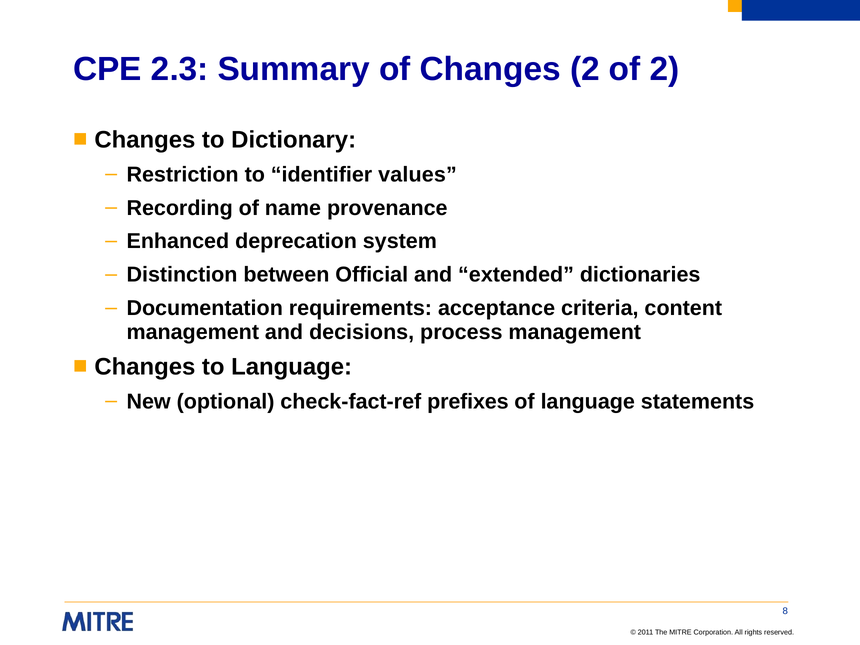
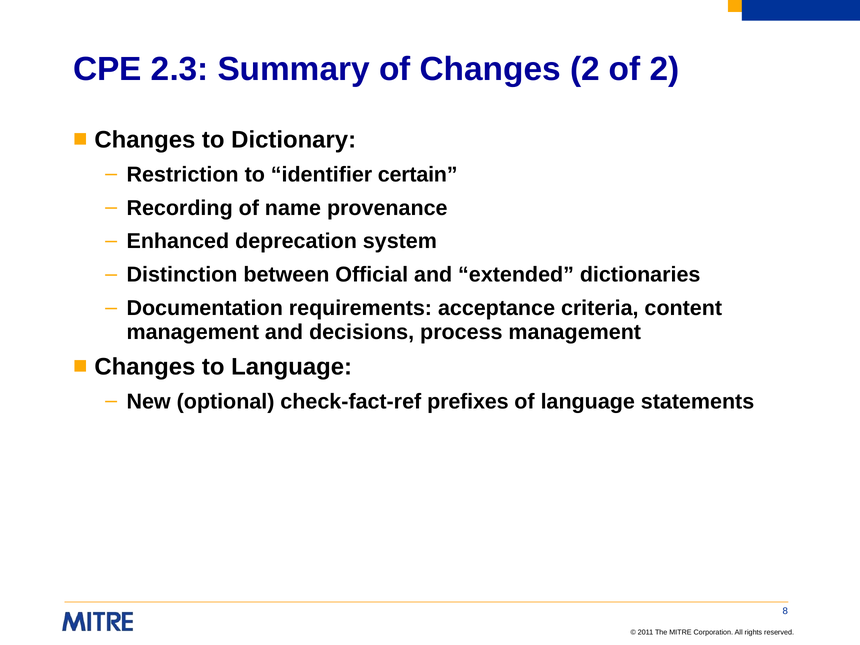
values: values -> certain (418, 174)
